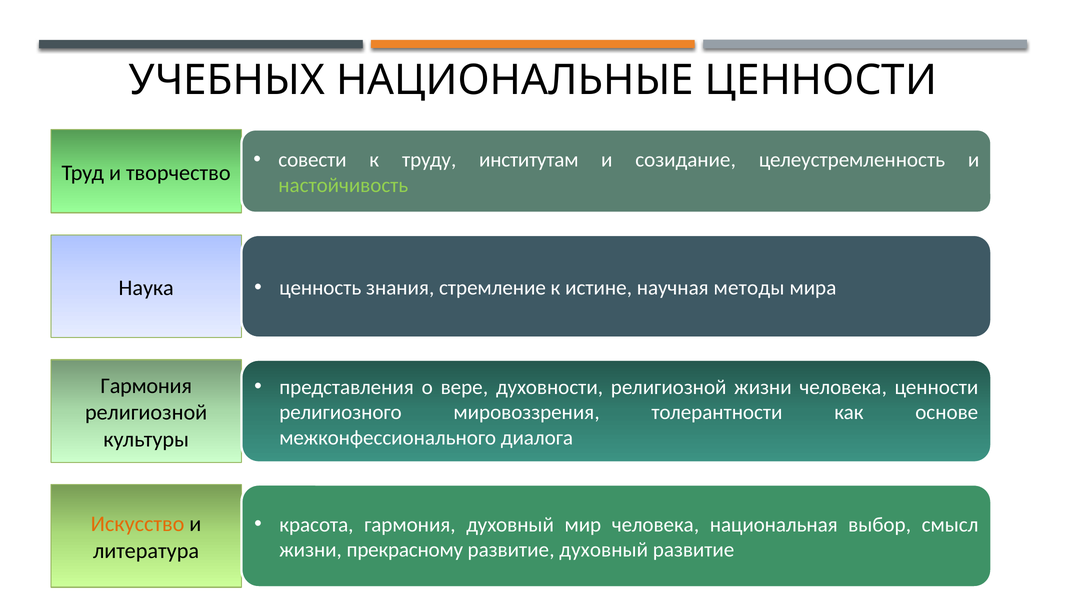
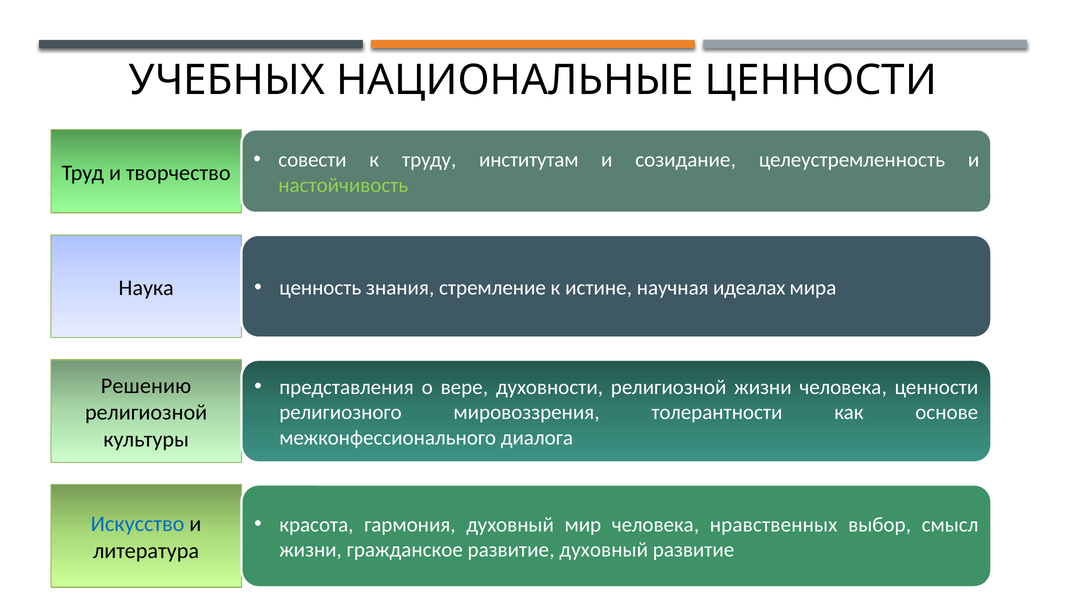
методы: методы -> идеалах (749, 288)
Гармония: Гармония -> Решению (146, 386)
национальная: национальная -> нравственных (774, 524)
Искусство colour: orange -> blue (138, 524)
прекрасному: прекрасному -> гражданское (405, 550)
